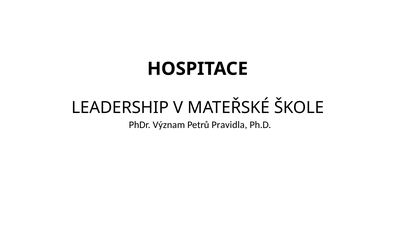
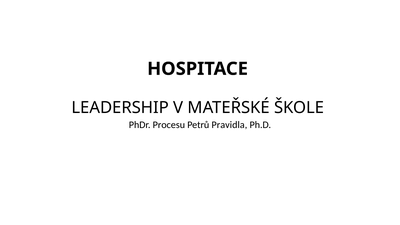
Význam: Význam -> Procesu (169, 125)
